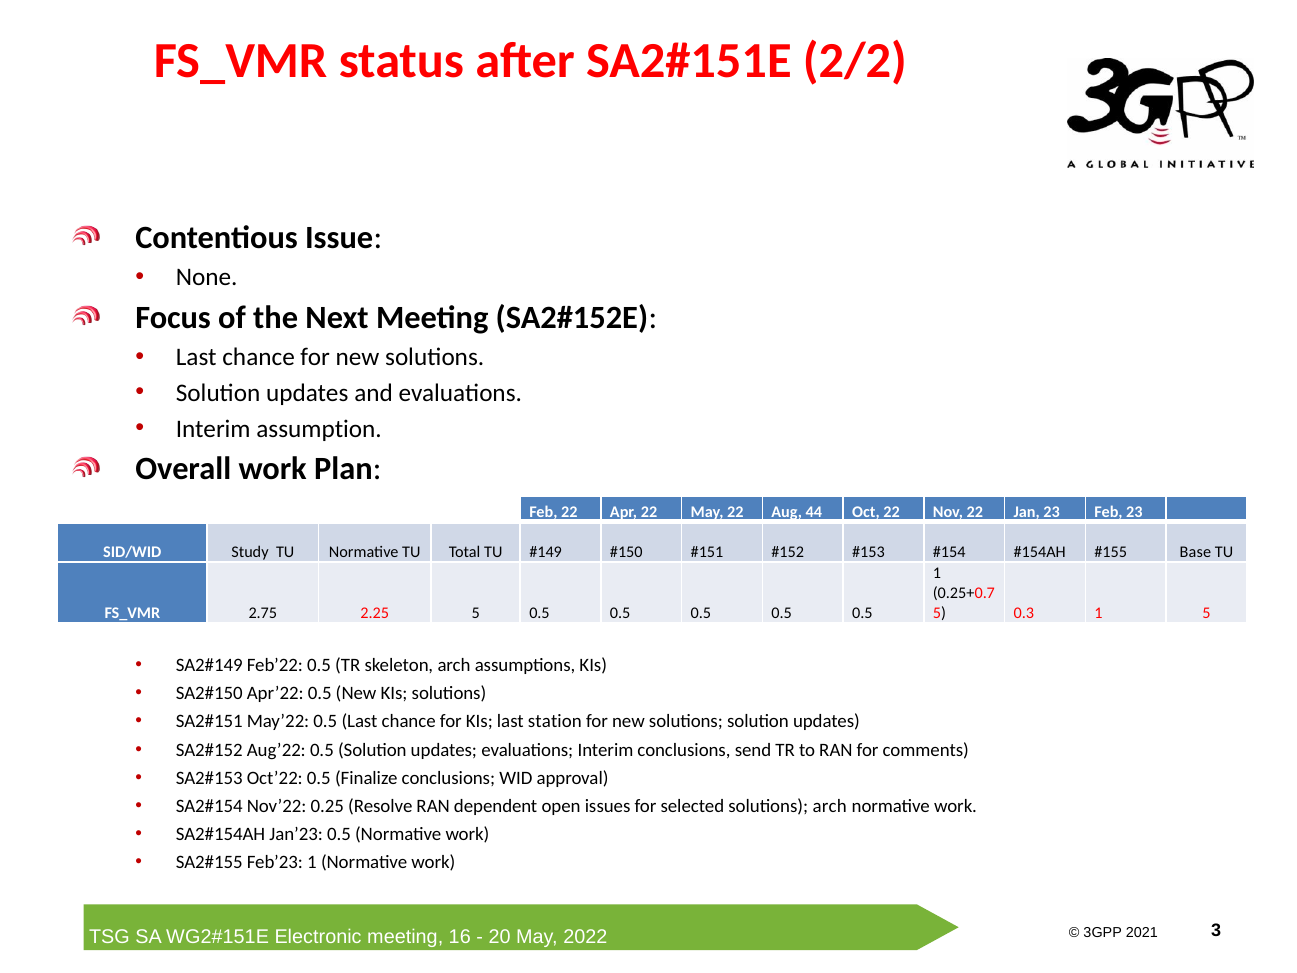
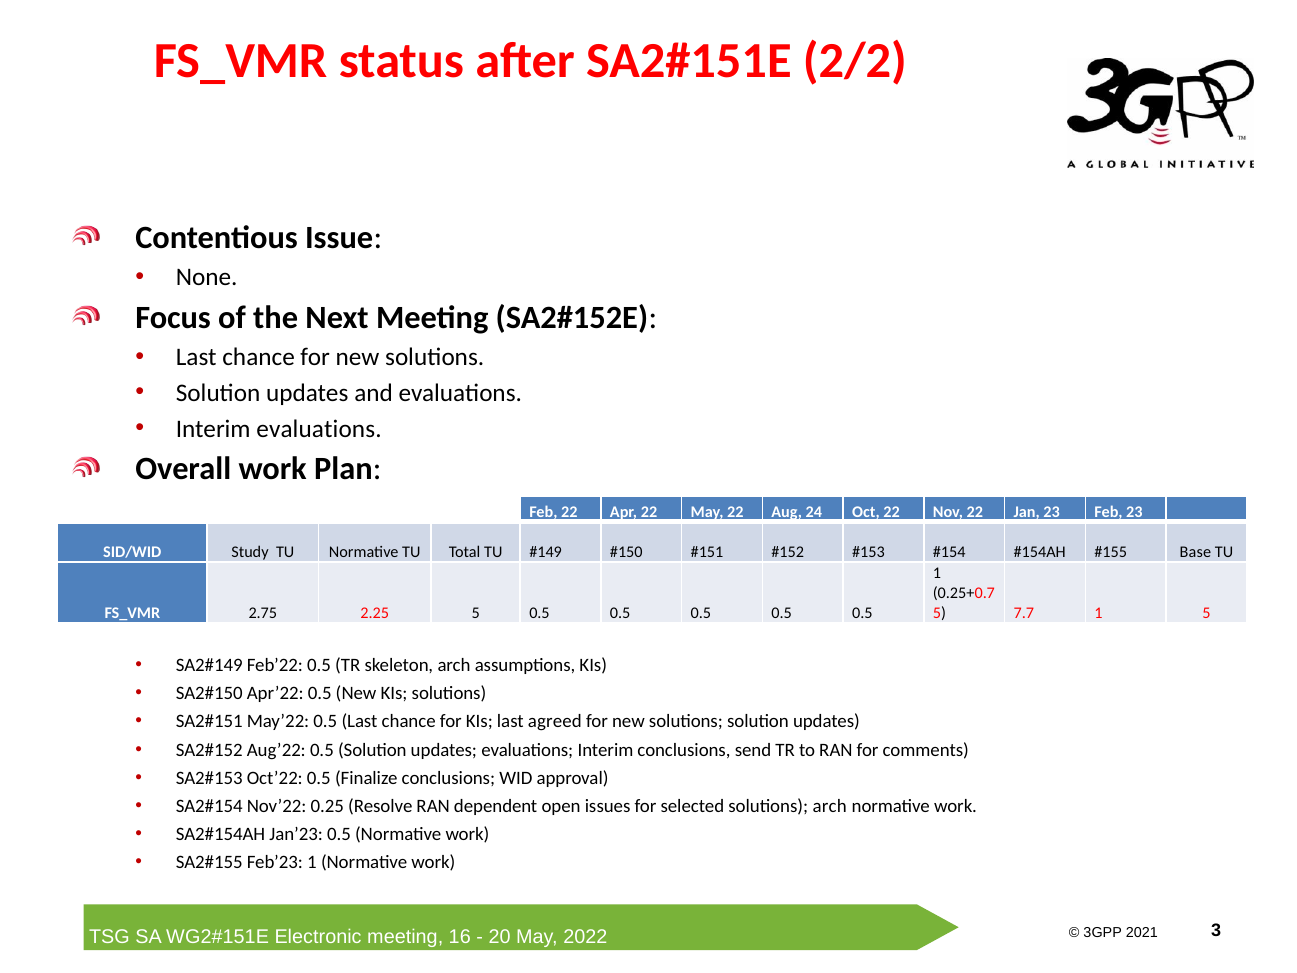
Interim assumption: assumption -> evaluations (319, 429)
44: 44 -> 24 (814, 512)
0.3: 0.3 -> 7.7 (1024, 613)
station: station -> agreed (555, 722)
